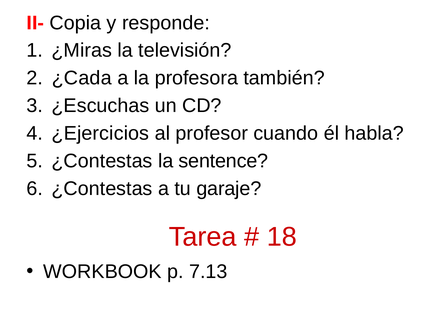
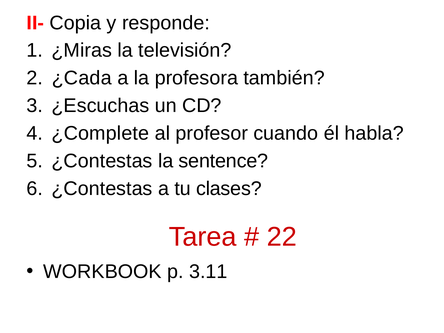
¿Ejercicios: ¿Ejercicios -> ¿Complete (100, 133)
garaje: garaje -> clases (229, 189)
18: 18 -> 22 (282, 237)
7.13: 7.13 -> 3.11 (208, 272)
